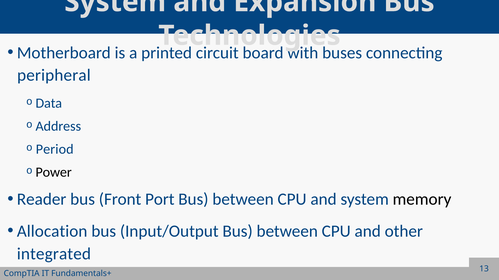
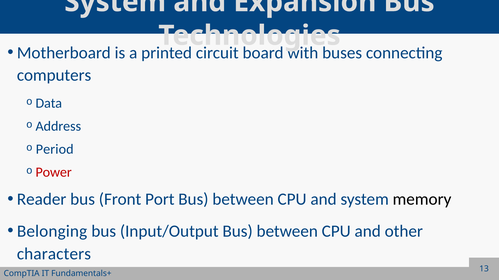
peripheral: peripheral -> computers (54, 75)
Power colour: black -> red (54, 173)
Allocation: Allocation -> Belonging (52, 232)
integrated: integrated -> characters (54, 254)
